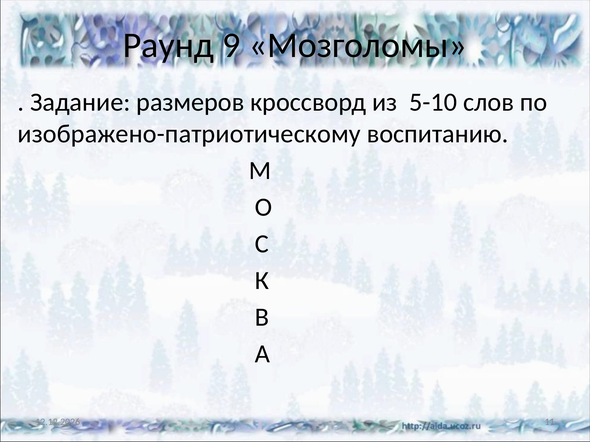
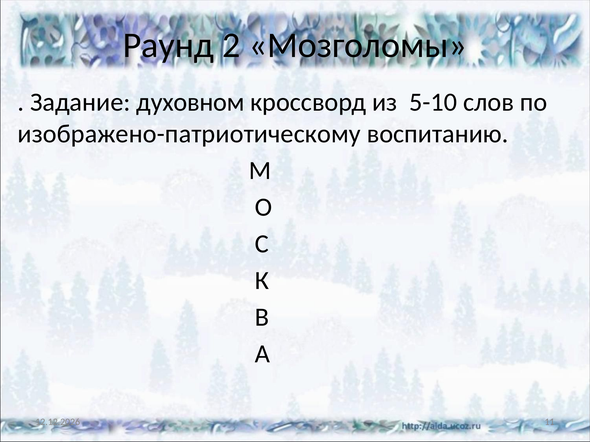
9: 9 -> 2 (231, 45)
размеров: размеров -> духовном (190, 102)
